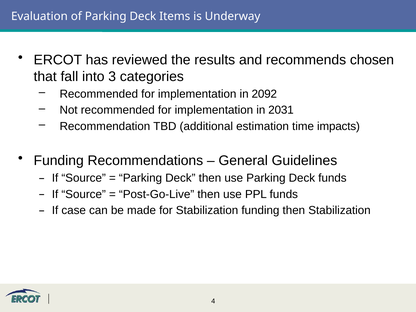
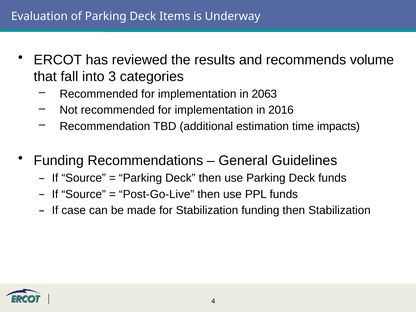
chosen: chosen -> volume (372, 60)
2092: 2092 -> 2063 (264, 94)
2031: 2031 -> 2016 (281, 110)
